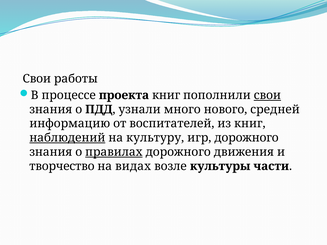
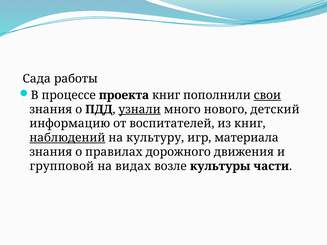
Свои: Свои -> Сада (37, 79)
узнали underline: none -> present (140, 110)
средней: средней -> детский (275, 110)
игр дорожного: дорожного -> материала (247, 138)
правилах underline: present -> none (114, 152)
творчество: творчество -> групповой (62, 166)
